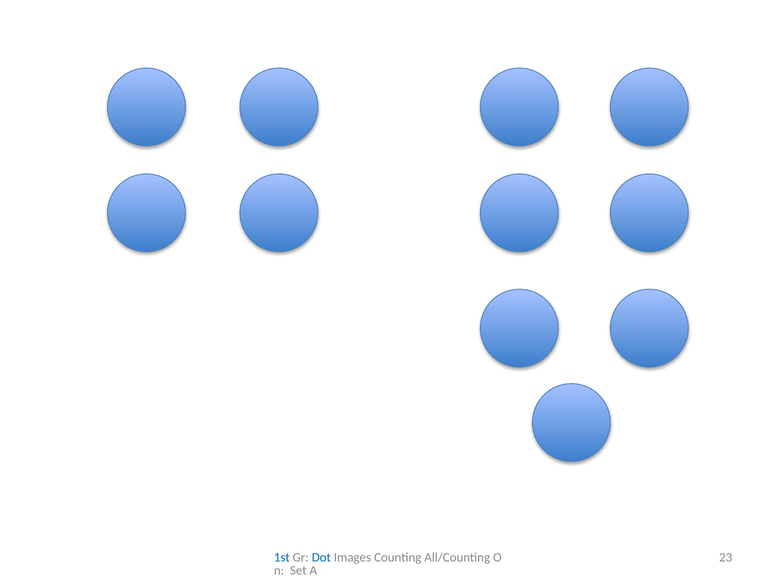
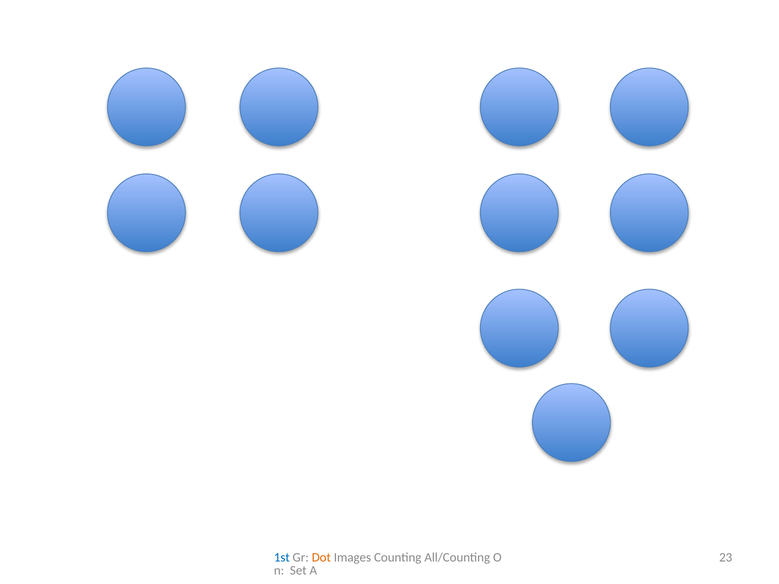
Dot colour: blue -> orange (321, 558)
